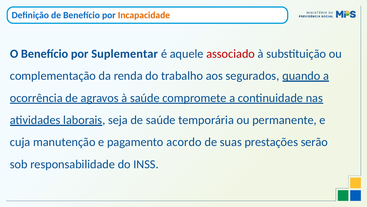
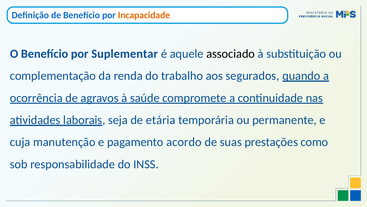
associado colour: red -> black (231, 54)
de saúde: saúde -> etária (161, 120)
serão: serão -> como (314, 142)
